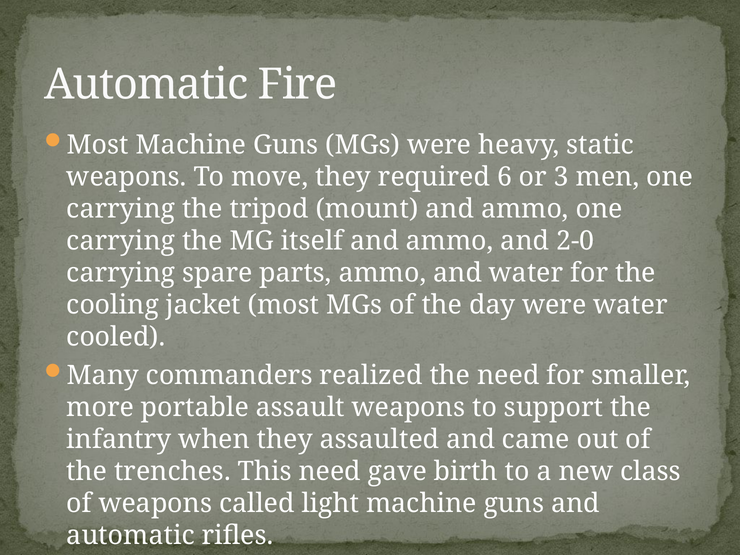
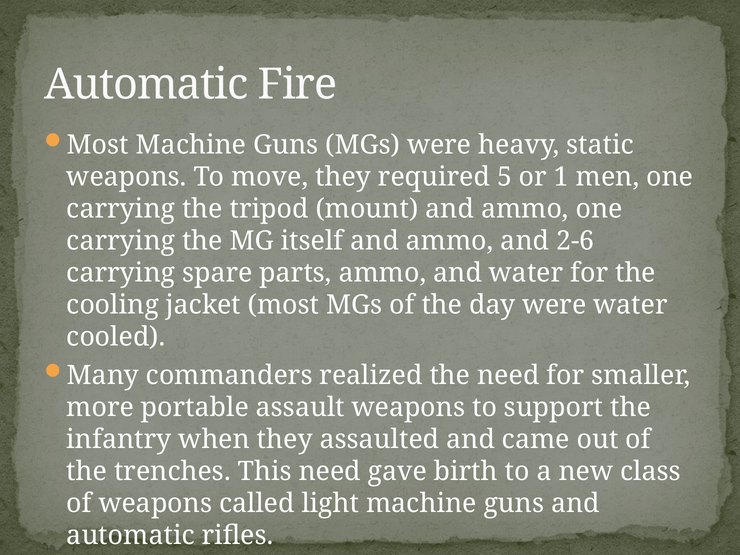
6: 6 -> 5 (504, 177)
3: 3 -> 1 (561, 177)
2-0: 2-0 -> 2-6 (575, 241)
